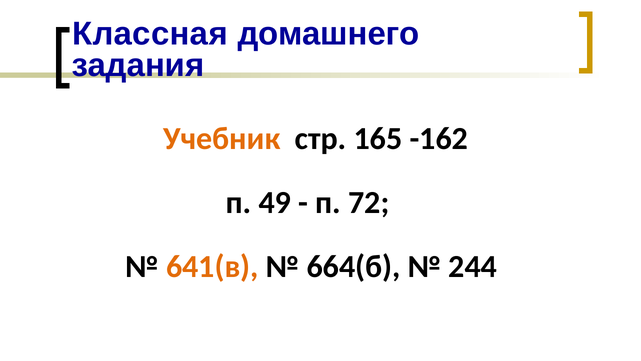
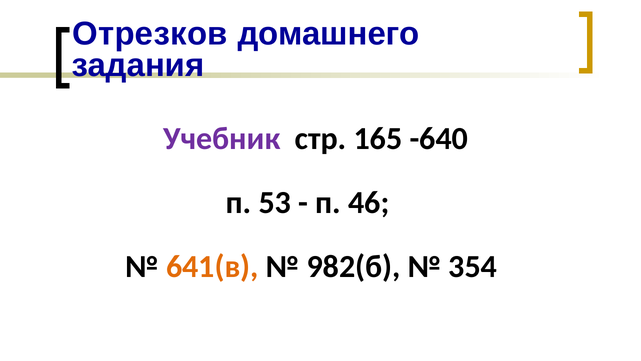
Классная: Классная -> Отрезков (150, 34)
Учебник colour: orange -> purple (222, 138)
-162: -162 -> -640 (439, 138)
49: 49 -> 53 (275, 202)
72: 72 -> 46 (369, 202)
664(б: 664(б -> 982(б (354, 267)
244: 244 -> 354 (473, 267)
